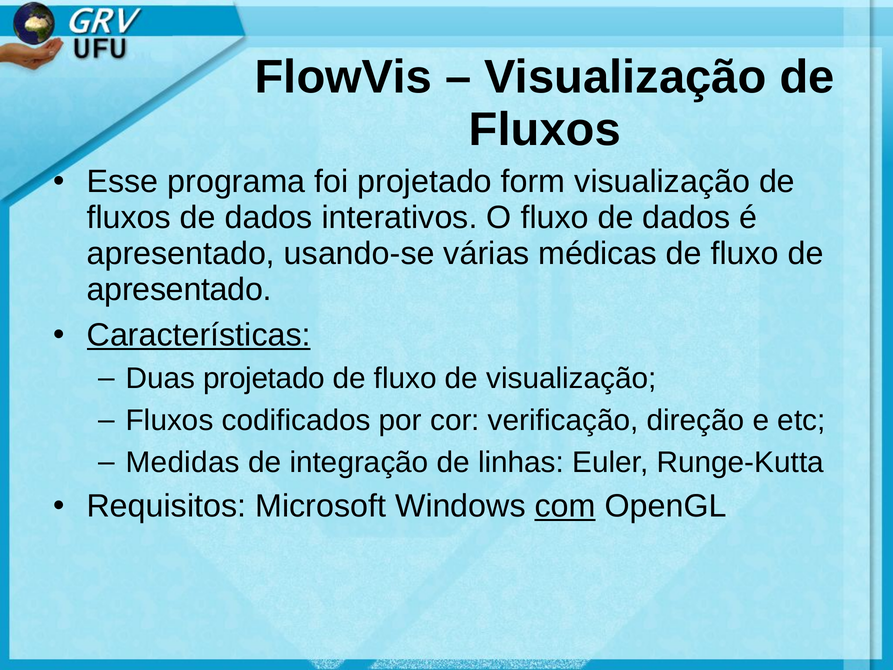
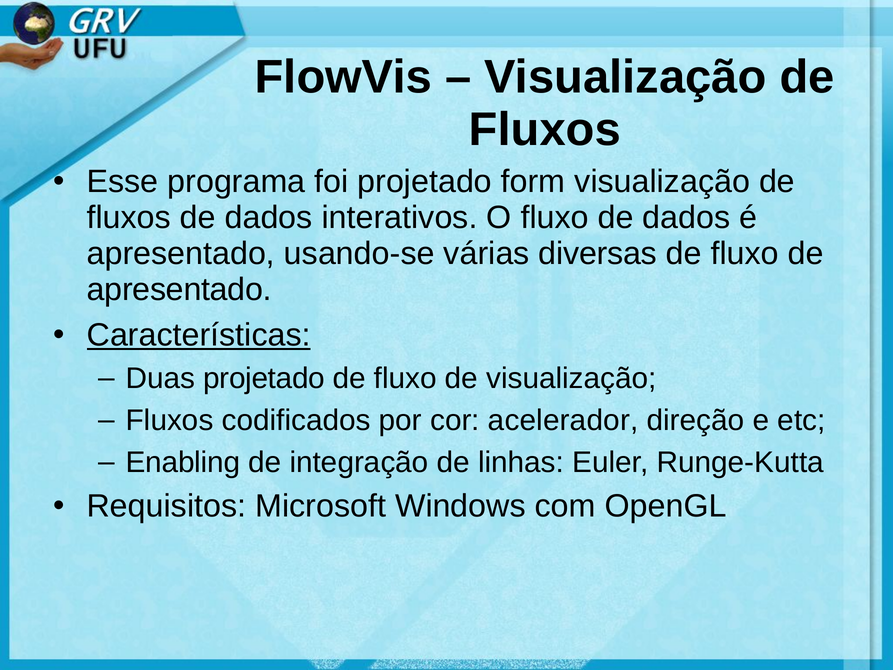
médicas: médicas -> diversas (598, 254)
verificação: verificação -> acelerador (563, 420)
Medidas: Medidas -> Enabling (183, 462)
com underline: present -> none (565, 506)
